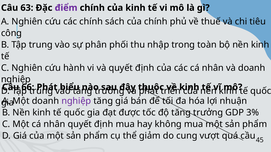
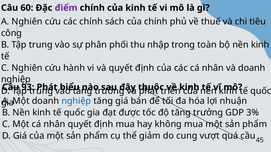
63: 63 -> 60 (27, 8)
66: 66 -> 93 (28, 87)
nghiệp colour: purple -> blue (76, 101)
